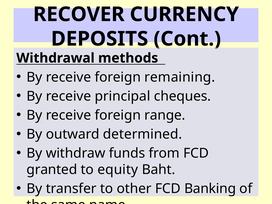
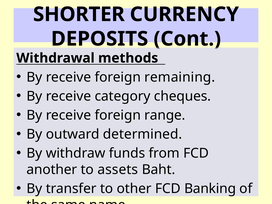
RECOVER: RECOVER -> SHORTER (79, 14)
principal: principal -> category (123, 96)
granted: granted -> another (52, 170)
equity: equity -> assets (118, 170)
